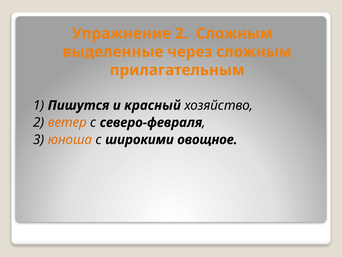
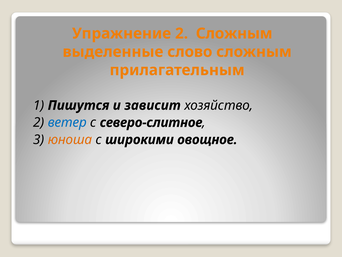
через: через -> слово (190, 52)
красный: красный -> зависит (153, 105)
ветер colour: orange -> blue (67, 122)
северо-февраля: северо-февраля -> северо-слитное (151, 122)
